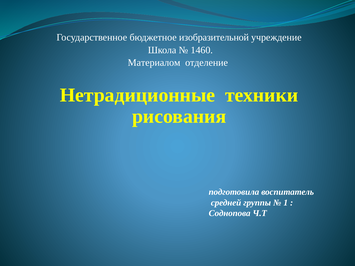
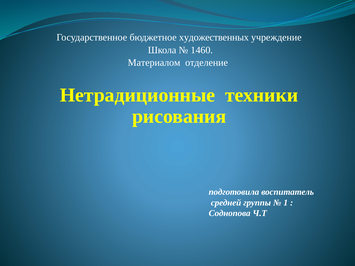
изобразительной: изобразительной -> художественных (214, 38)
